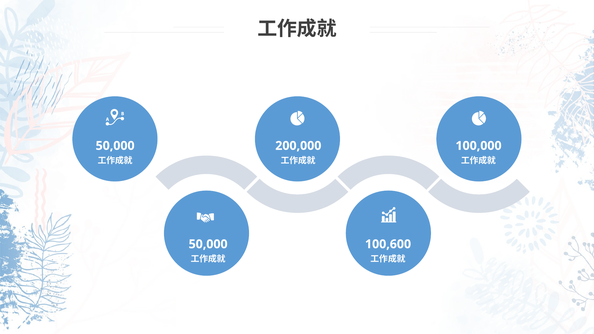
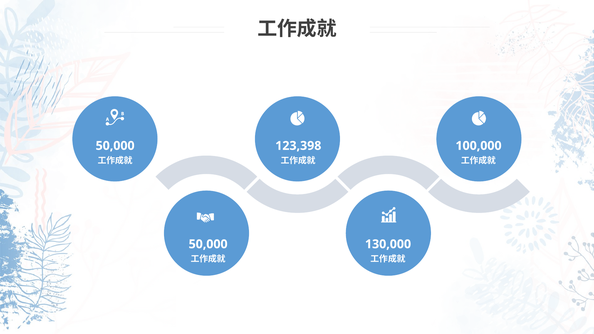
200,000: 200,000 -> 123,398 (298, 146)
100,600: 100,600 -> 130,000 (388, 244)
